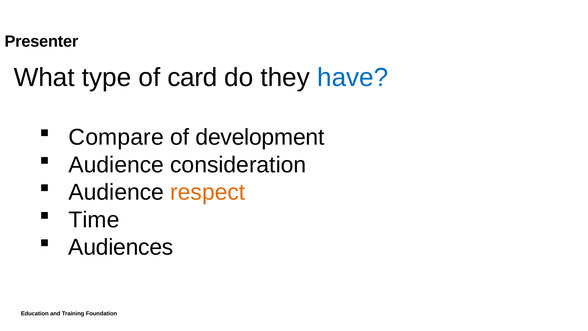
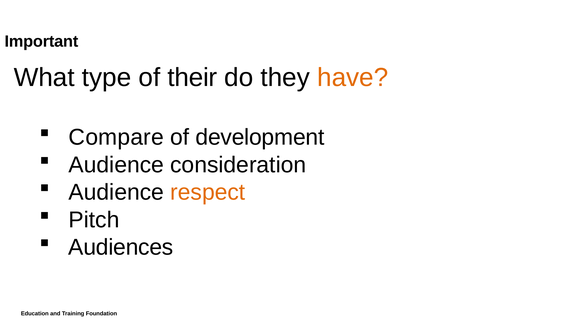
Presenter: Presenter -> Important (41, 41)
card: card -> their (192, 77)
have colour: blue -> orange (353, 77)
Time: Time -> Pitch (94, 220)
